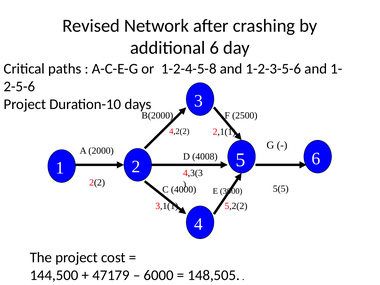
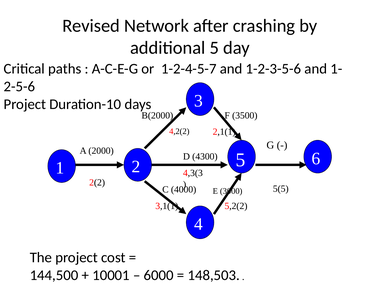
additional 6: 6 -> 5 (214, 48)
1-2-4-5-8: 1-2-4-5-8 -> 1-2-4-5-7 (189, 69)
2500: 2500 -> 3500 (245, 116)
4008: 4008 -> 4300 (205, 157)
47179: 47179 -> 10001 (111, 275)
148,505: 148,505 -> 148,503 (214, 275)
